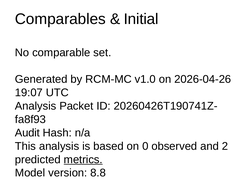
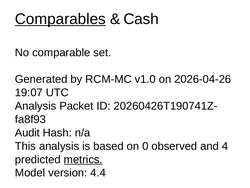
Comparables underline: none -> present (60, 19)
Initial: Initial -> Cash (141, 19)
2: 2 -> 4 (225, 146)
8.8: 8.8 -> 4.4 (98, 172)
